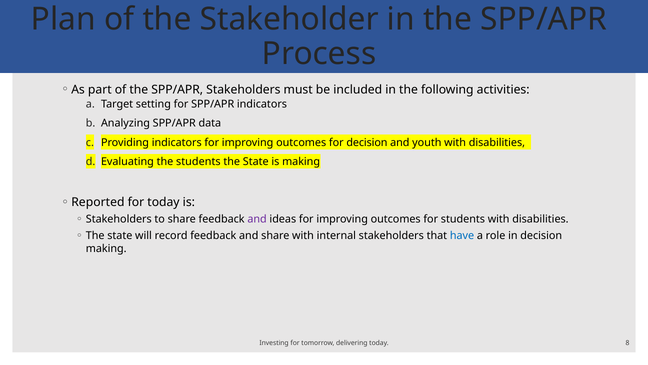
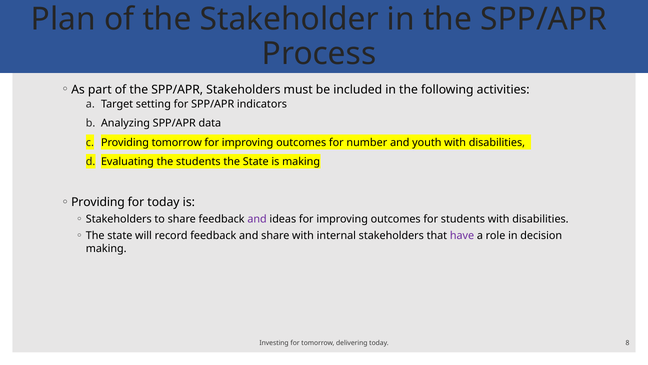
Providing indicators: indicators -> tomorrow (177, 142)
for decision: decision -> number (367, 142)
Reported: Reported -> Providing (98, 202)
have colour: blue -> purple (462, 235)
